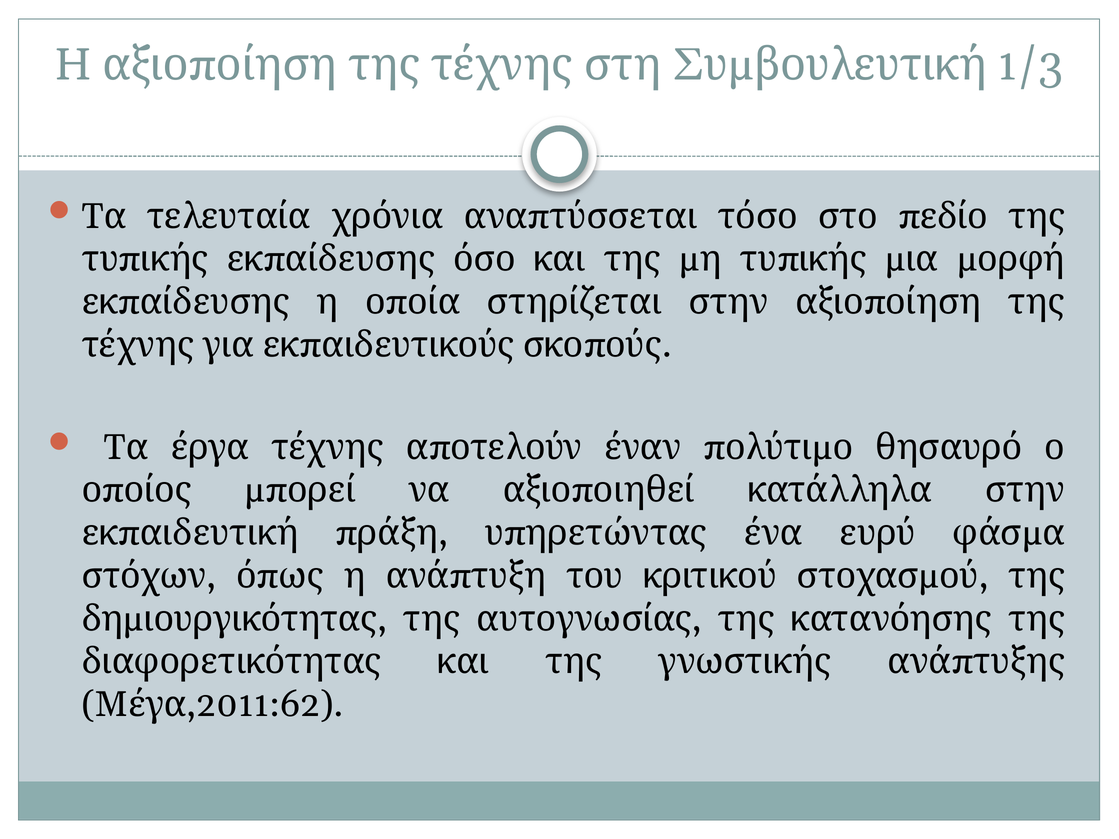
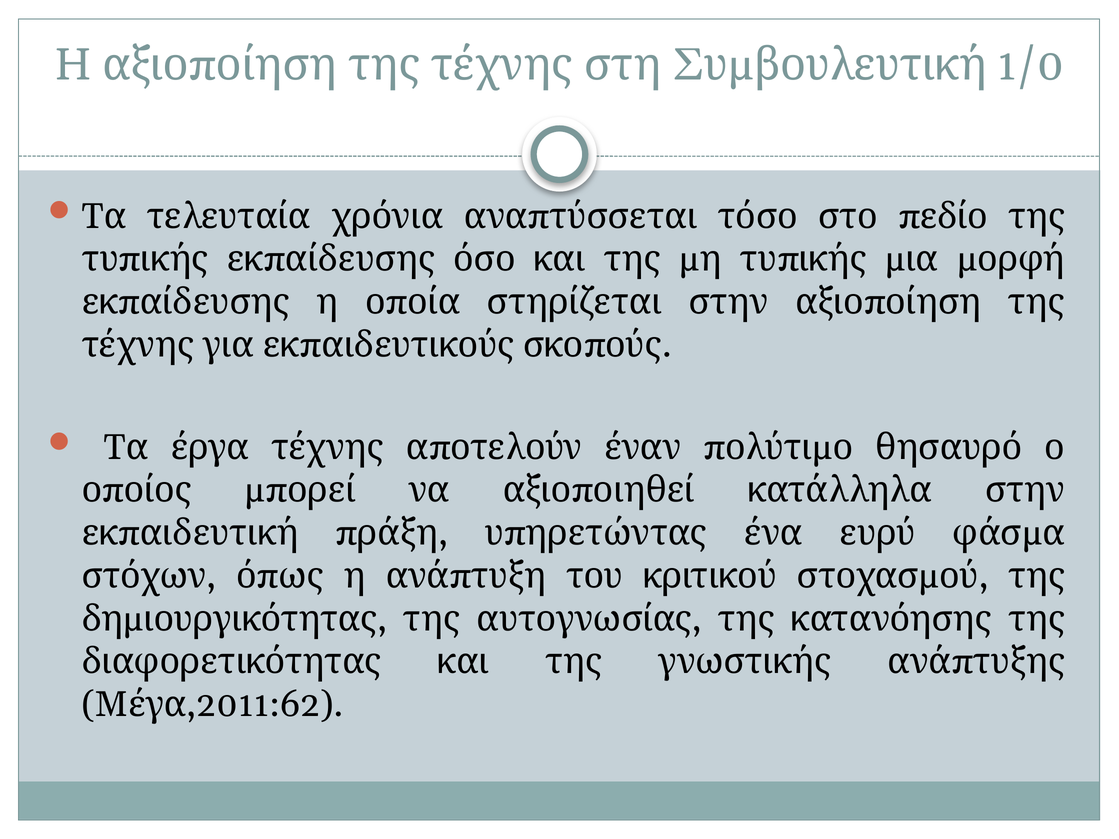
1/3: 1/3 -> 1/0 (1031, 65)
